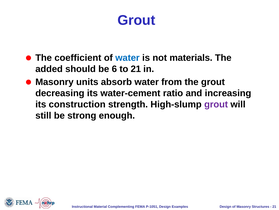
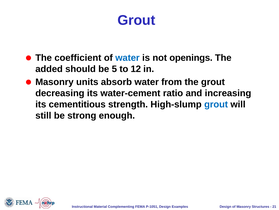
materials: materials -> openings (191, 58)
6: 6 -> 5 (114, 69)
to 21: 21 -> 12 (136, 69)
construction: construction -> cementitious (77, 104)
grout colour: purple -> blue (216, 104)
